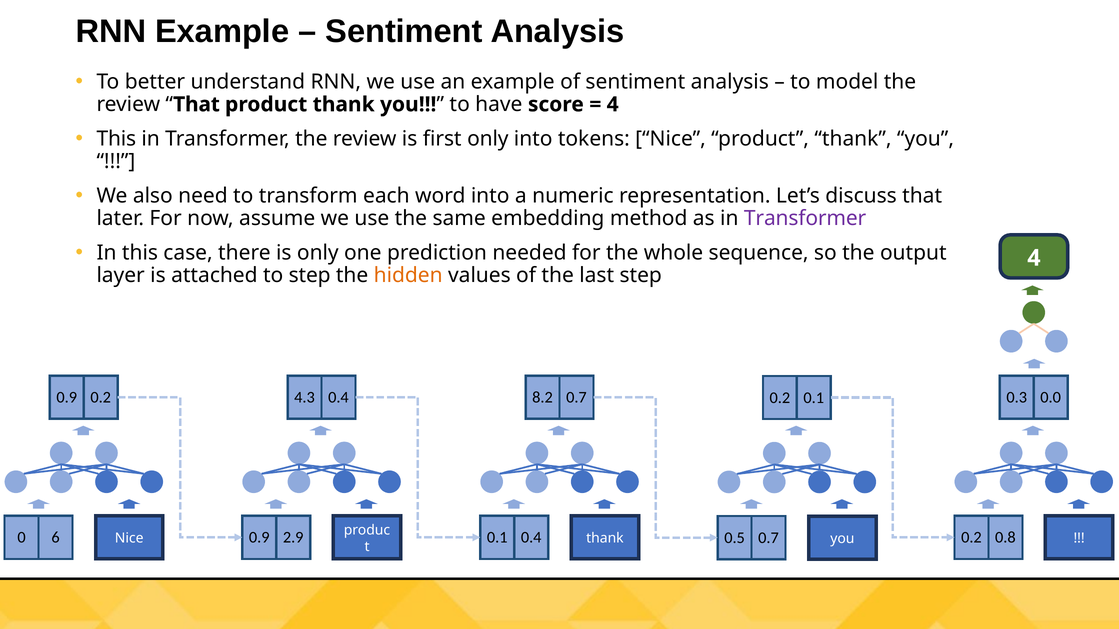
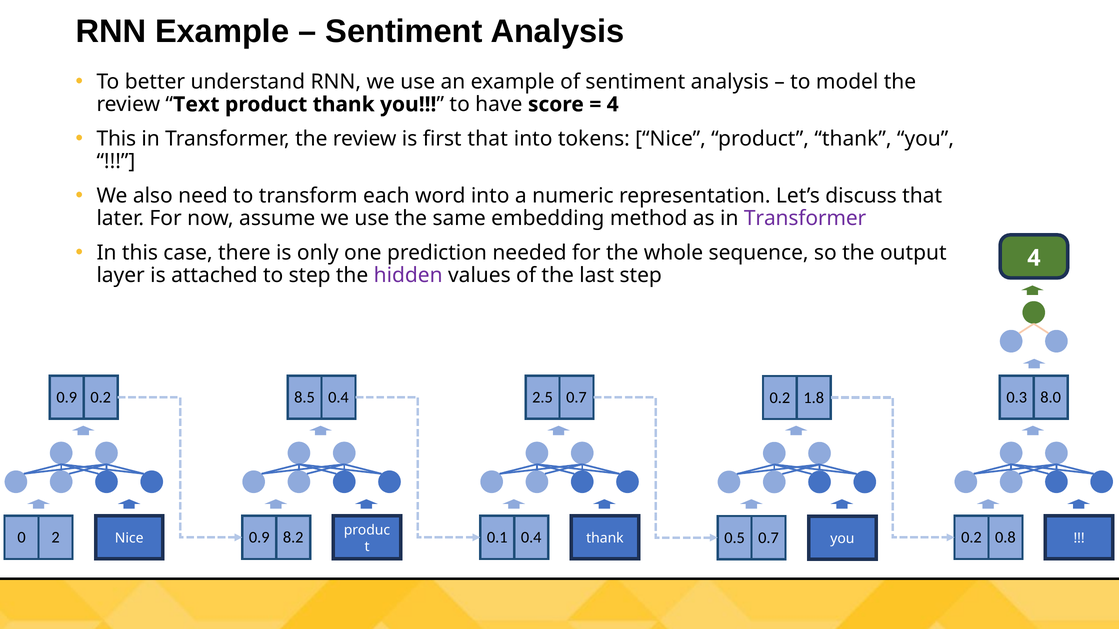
That: That -> Text (196, 104)
first only: only -> that (488, 139)
hidden colour: orange -> purple (408, 275)
4.3: 4.3 -> 8.5 (305, 398)
8.2: 8.2 -> 2.5 (543, 398)
0.0: 0.0 -> 8.0 (1051, 398)
0.2 0.1: 0.1 -> 1.8 (814, 398)
6: 6 -> 2 (56, 538)
2.9: 2.9 -> 8.2 (293, 538)
